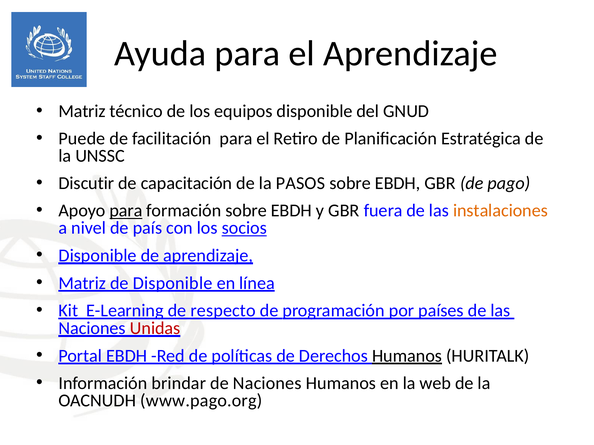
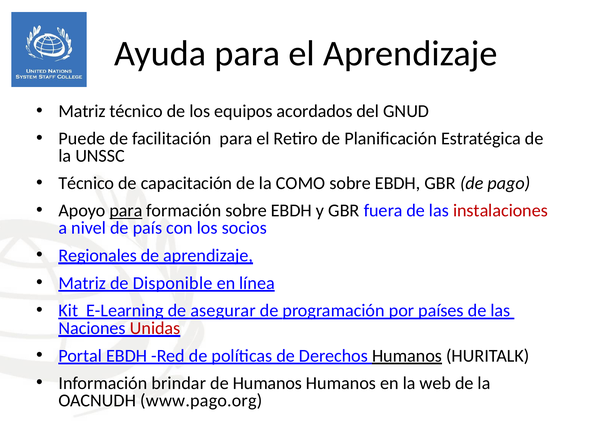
equipos disponible: disponible -> acordados (315, 111)
Discutir: Discutir -> Técnico (86, 184)
PASOS: PASOS -> COMO (301, 184)
instalaciones colour: orange -> red (500, 211)
socios underline: present -> none (244, 228)
Disponible: Disponible -> Regionales (98, 256)
respecto: respecto -> asegurar (223, 311)
de Naciones: Naciones -> Humanos (267, 384)
